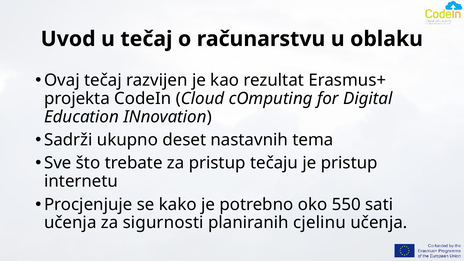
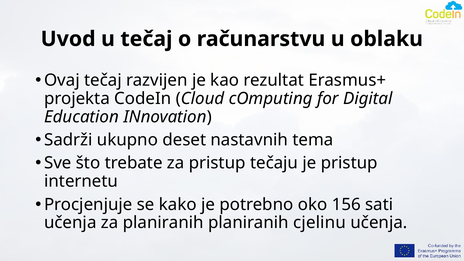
550: 550 -> 156 (346, 204)
za sigurnosti: sigurnosti -> planiranih (163, 223)
